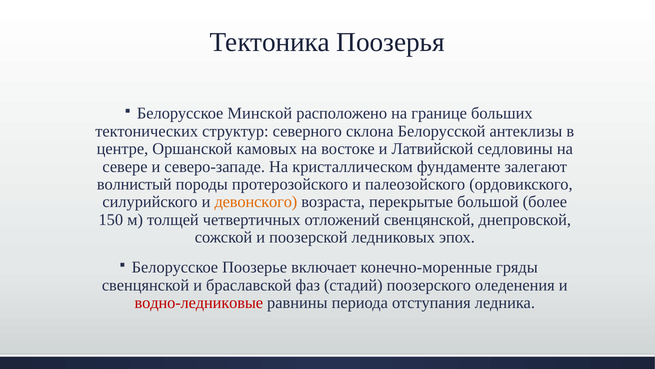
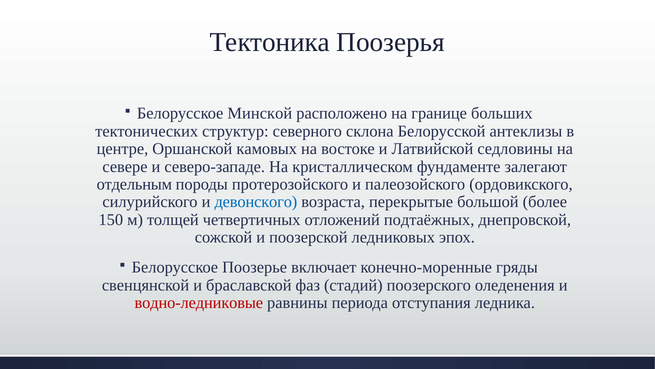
волнистый: волнистый -> отдельным (134, 184)
девонского colour: orange -> blue (256, 202)
отложений свенцянской: свенцянской -> подтаёжных (429, 219)
